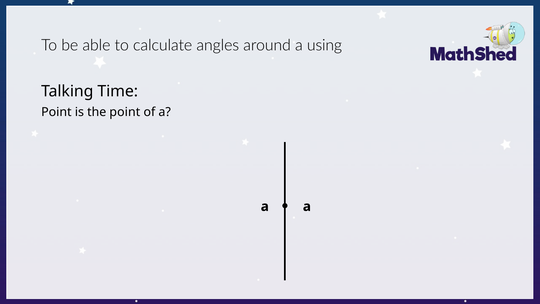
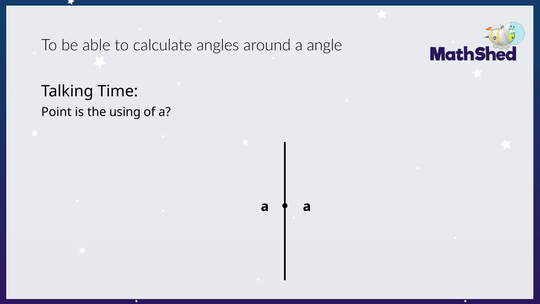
using: using -> angle (325, 45)
the point: point -> using (125, 112)
